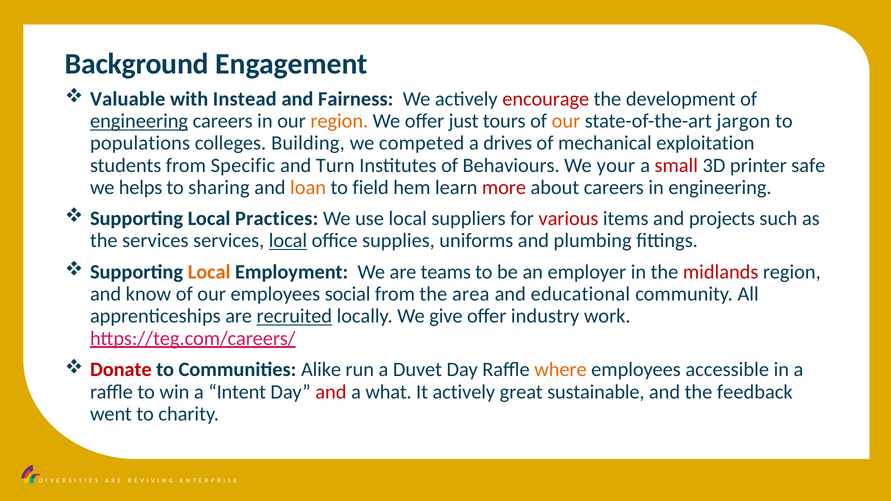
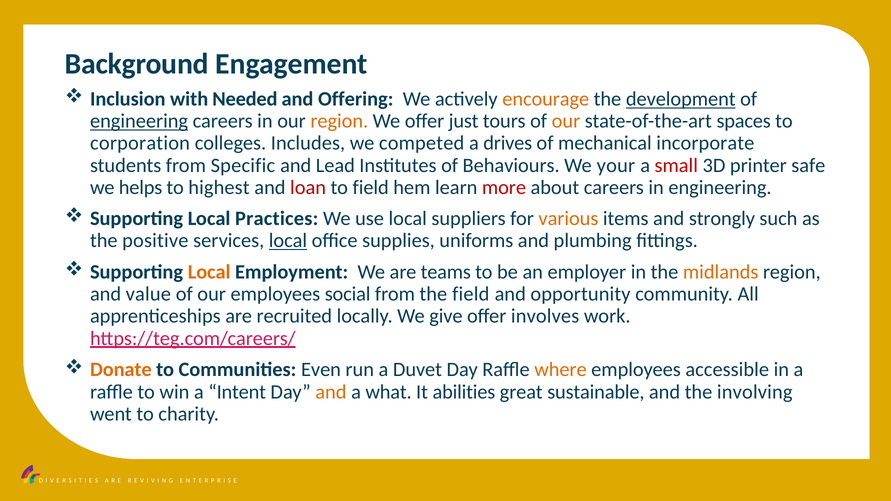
Valuable: Valuable -> Inclusion (128, 99)
Instead: Instead -> Needed (245, 99)
Fairness: Fairness -> Offering (356, 99)
encourage colour: red -> orange (546, 99)
development underline: none -> present (681, 99)
jargon: jargon -> spaces (744, 121)
populations: populations -> corporation (140, 143)
Building: Building -> Includes (308, 143)
exploitation: exploitation -> incorporate (705, 143)
Turn: Turn -> Lead (335, 165)
sharing: sharing -> highest (219, 187)
loan colour: orange -> red (308, 187)
various colour: red -> orange (568, 219)
projects: projects -> strongly (722, 219)
the services: services -> positive (155, 241)
midlands colour: red -> orange (721, 272)
know: know -> value (148, 294)
the area: area -> field (471, 294)
educational: educational -> opportunity (580, 294)
recruited underline: present -> none (294, 316)
industry: industry -> involves (545, 316)
Donate colour: red -> orange (121, 370)
Alike: Alike -> Even (321, 370)
and colour: red -> orange (331, 392)
It actively: actively -> abilities (464, 392)
feedback: feedback -> involving (755, 392)
